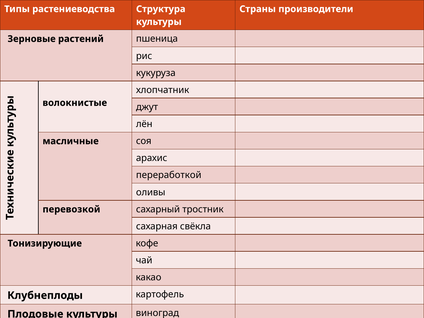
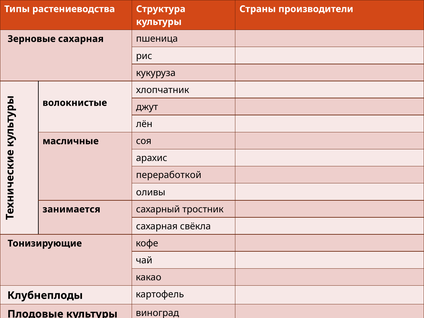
Зерновые растений: растений -> сахарная (81, 39)
перевозкой: перевозкой -> занимается (71, 209)
